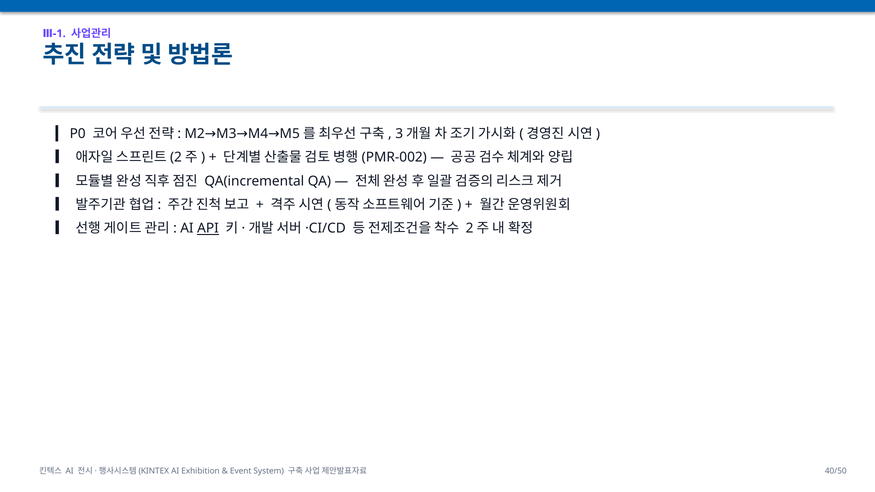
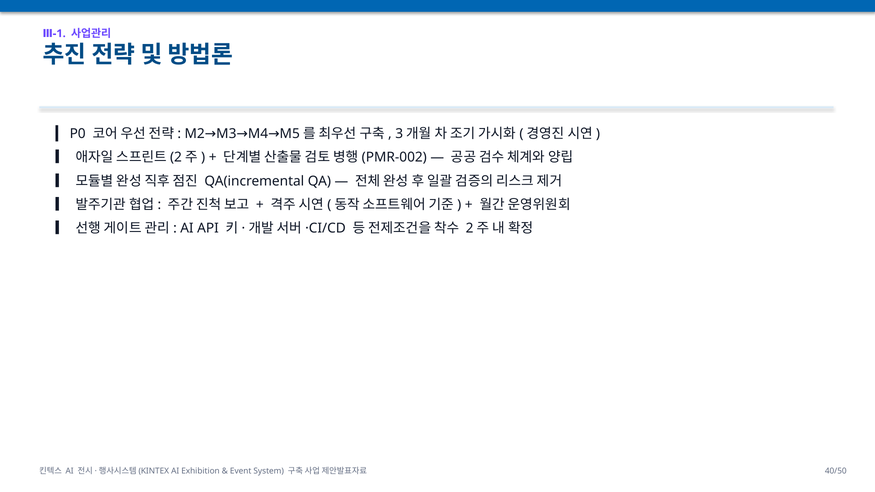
API underline: present -> none (208, 229)
